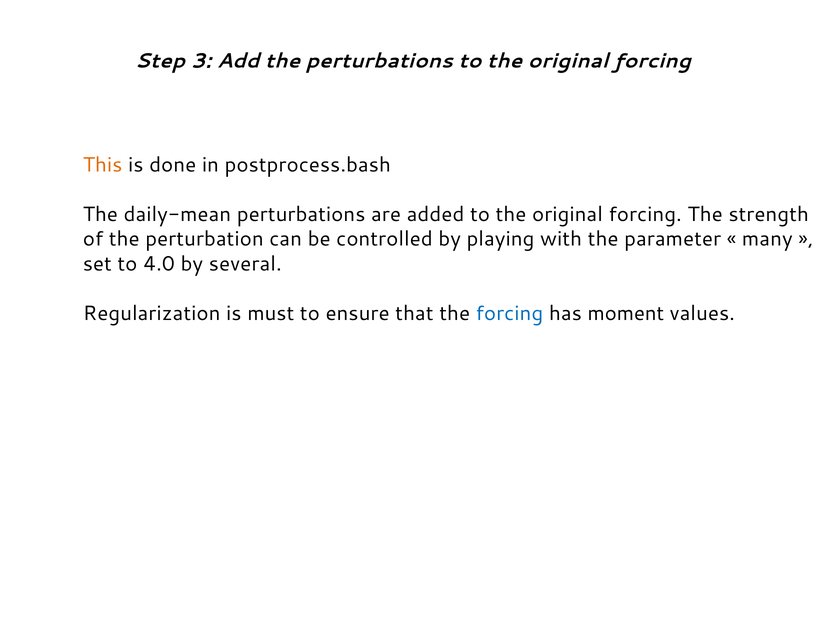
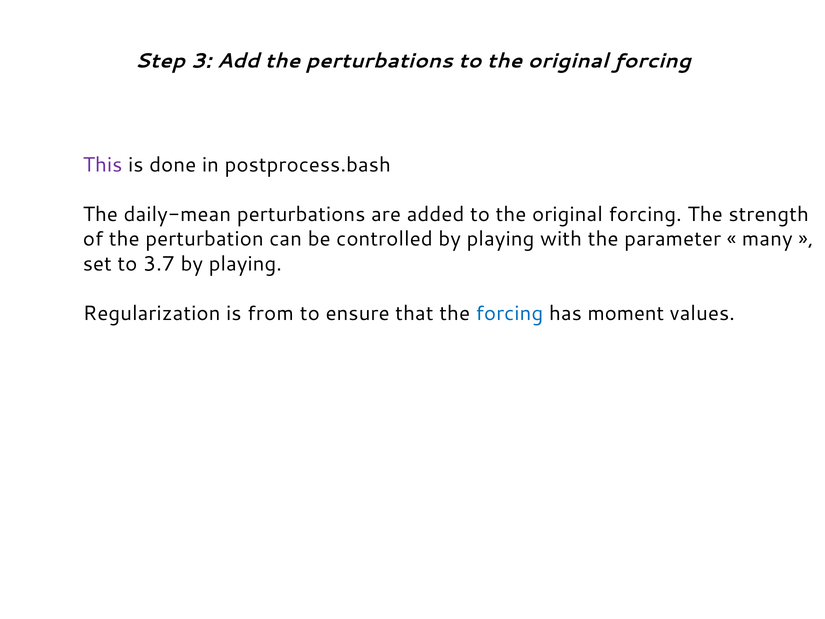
This colour: orange -> purple (103, 165)
4.0: 4.0 -> 3.7 (159, 264)
several: several -> playing (245, 264)
must: must -> from (271, 313)
